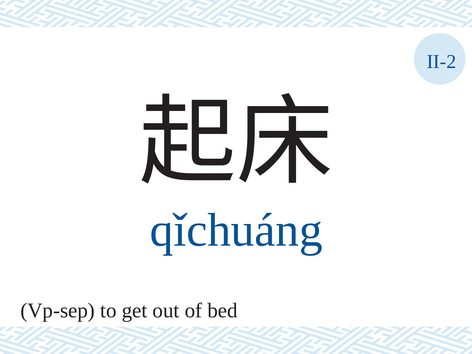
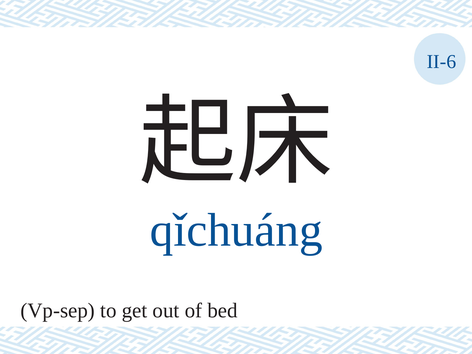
II-2: II-2 -> II-6 (442, 62)
